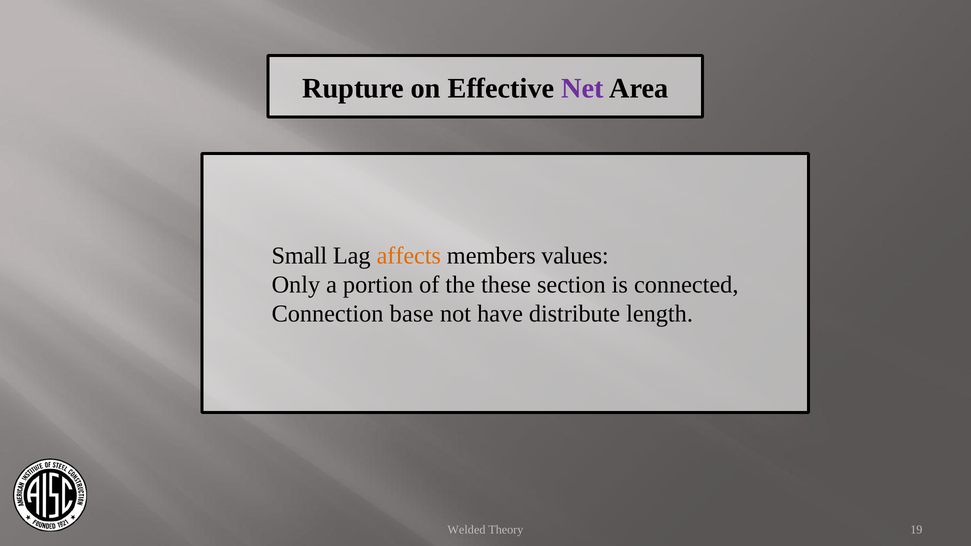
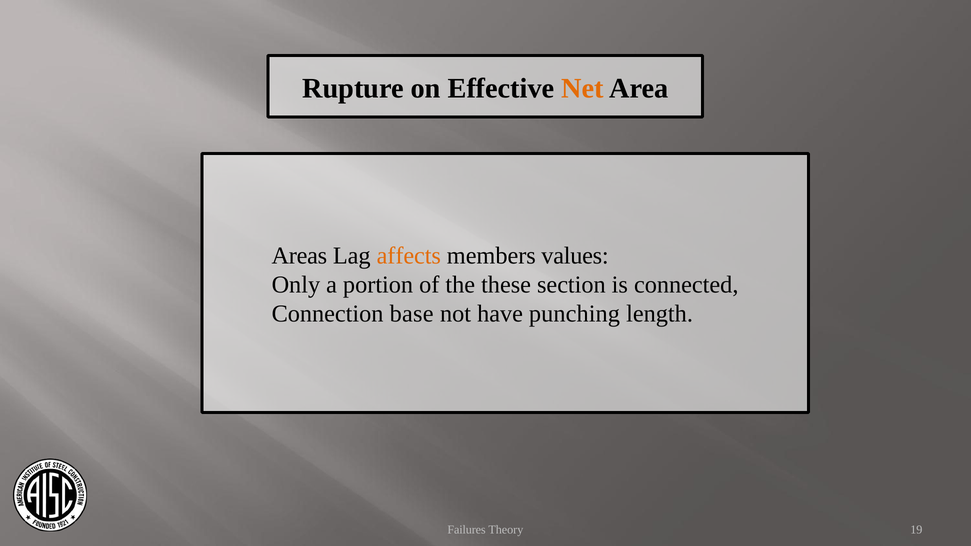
Net colour: purple -> orange (583, 88)
Small: Small -> Areas (299, 256)
distribute: distribute -> punching (574, 314)
Welded: Welded -> Failures (467, 530)
